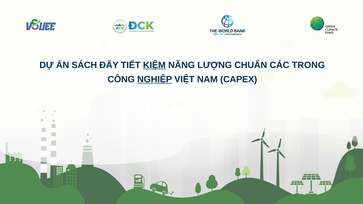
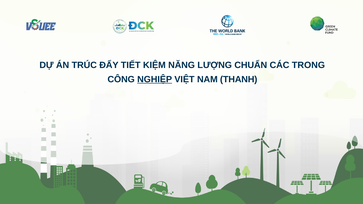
SÁCH: SÁCH -> TRÚC (84, 65)
KIỆM underline: present -> none (154, 65)
CAPEX: CAPEX -> THANH (239, 79)
